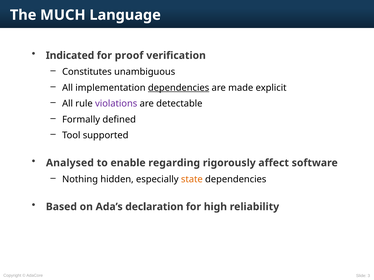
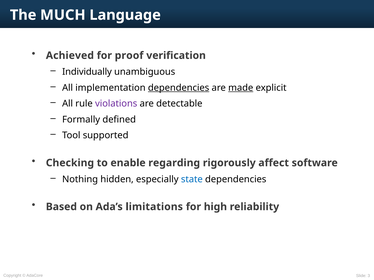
Indicated: Indicated -> Achieved (70, 56)
Constitutes: Constitutes -> Individually (87, 72)
made underline: none -> present (241, 88)
Analysed: Analysed -> Checking (70, 163)
state colour: orange -> blue (192, 180)
declaration: declaration -> limitations (154, 207)
